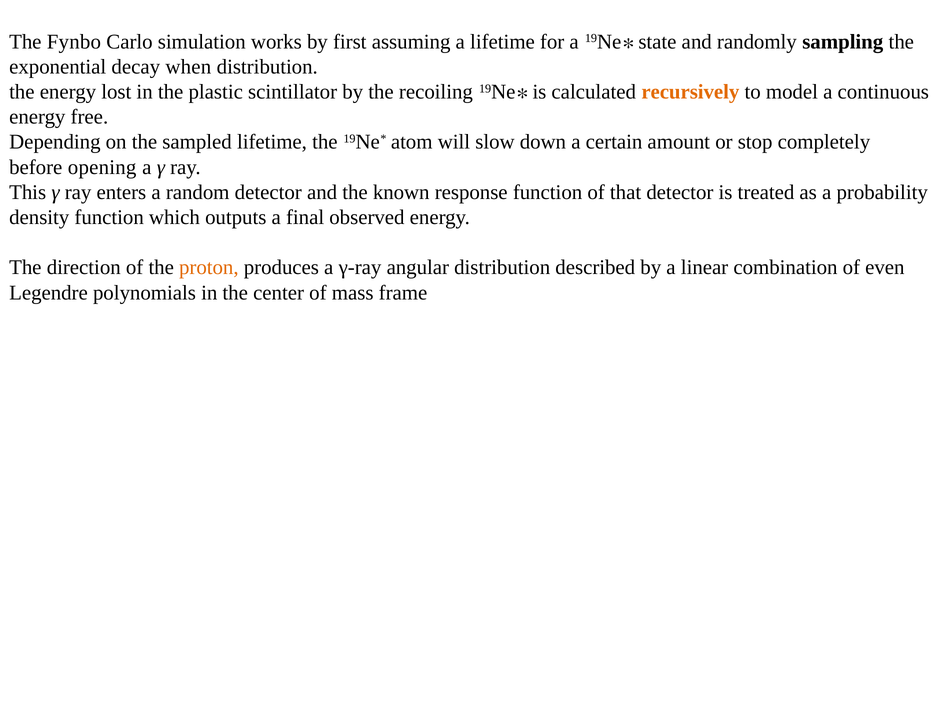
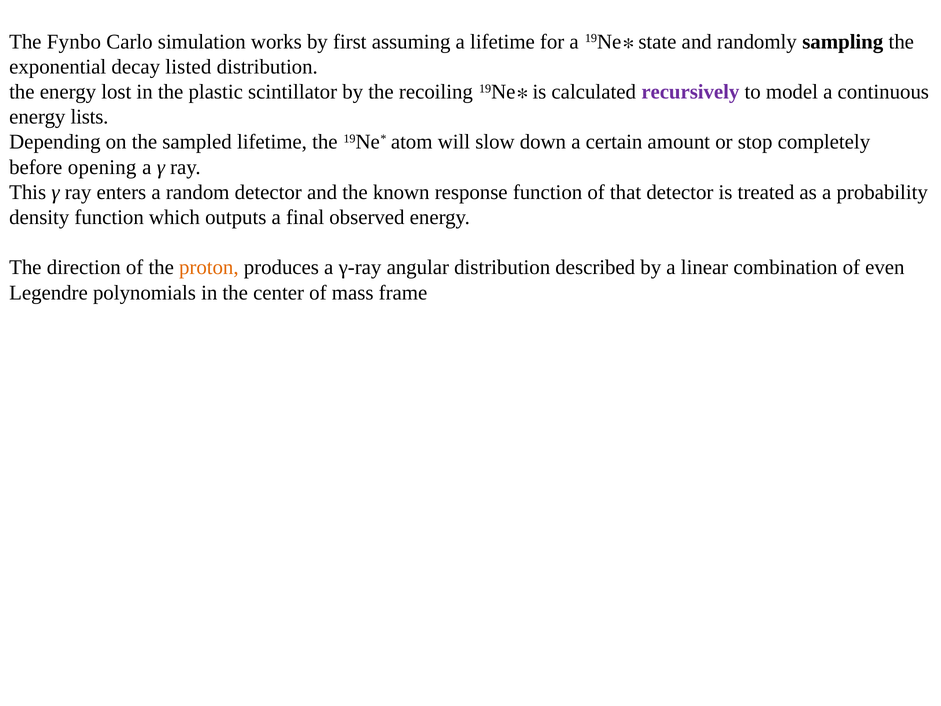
when: when -> listed (188, 67)
recursively colour: orange -> purple (690, 92)
free: free -> lists (90, 117)
